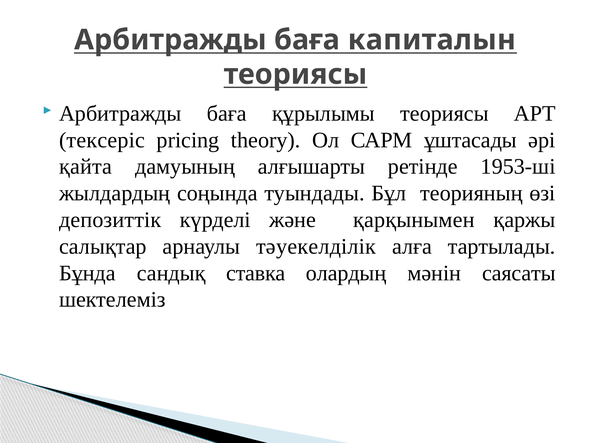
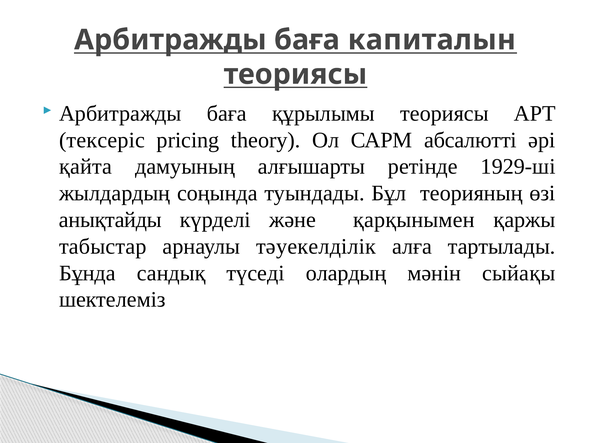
ұштасады: ұштасады -> абсалютті (470, 140)
1953-ші: 1953-ші -> 1929-ші (518, 167)
депозиттік: депозиттік -> анықтайды (110, 220)
салықтар: салықтар -> табыстар (103, 247)
ставка: ставка -> түседі (256, 273)
саясаты: саясаты -> сыйақы (519, 273)
